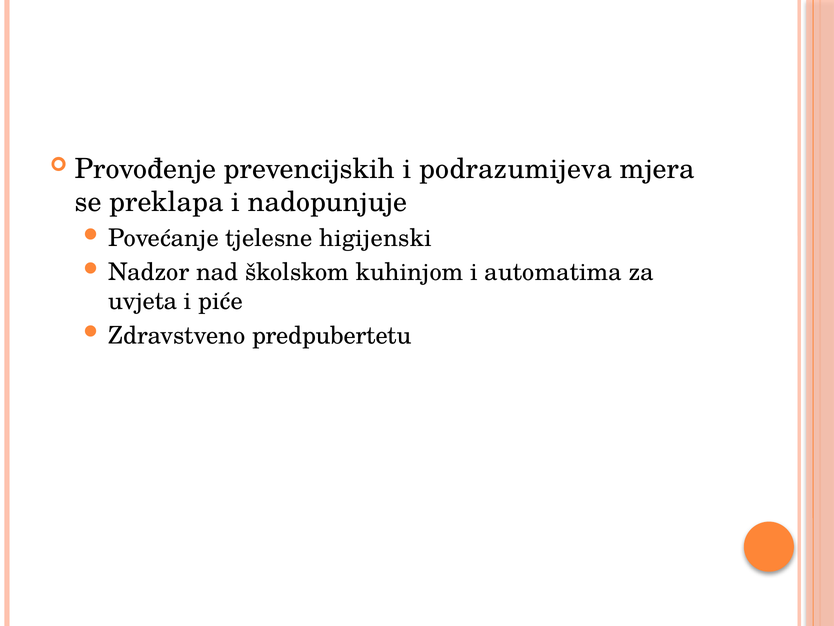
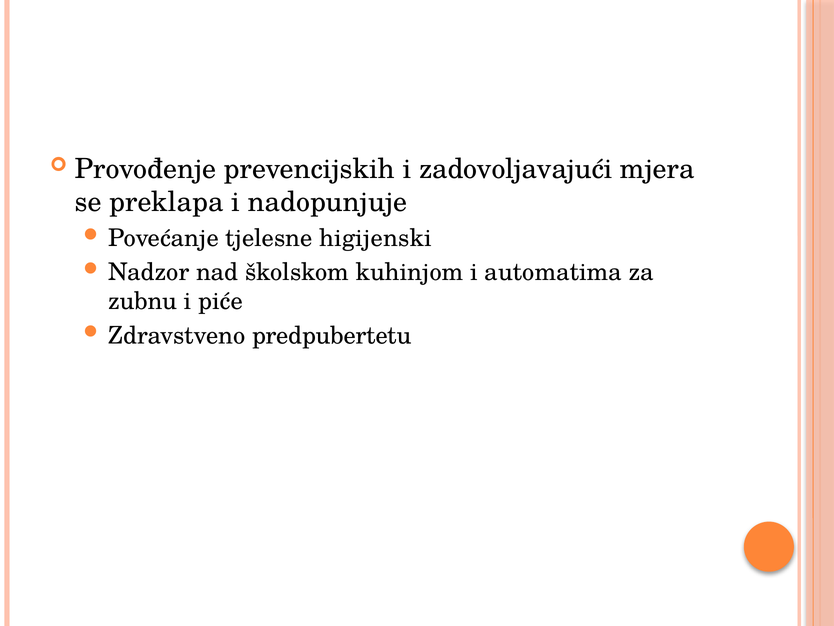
podrazumijeva: podrazumijeva -> zadovoljavajući (516, 169)
uvjeta: uvjeta -> zubnu (143, 301)
